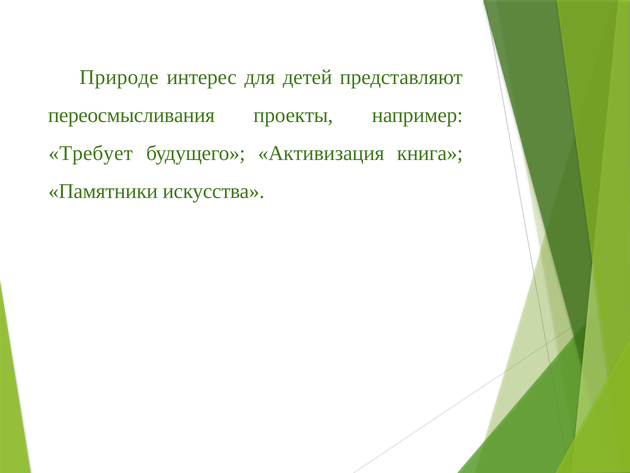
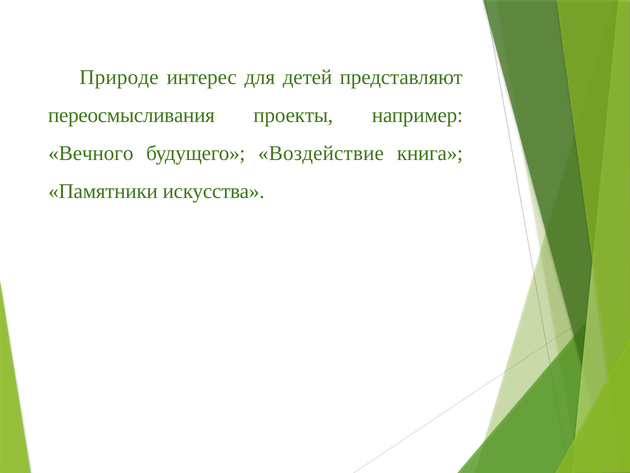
Требует: Требует -> Вечного (91, 153)
Активизация: Активизация -> Воздействие (321, 153)
